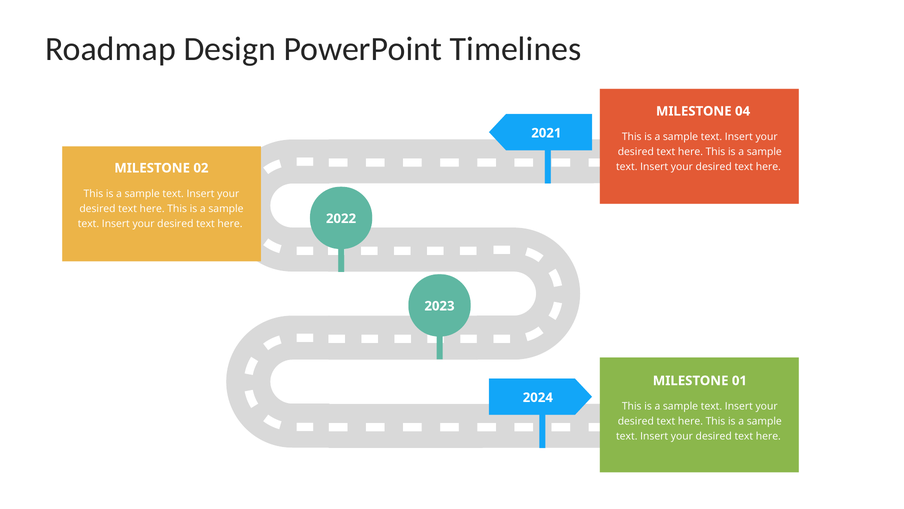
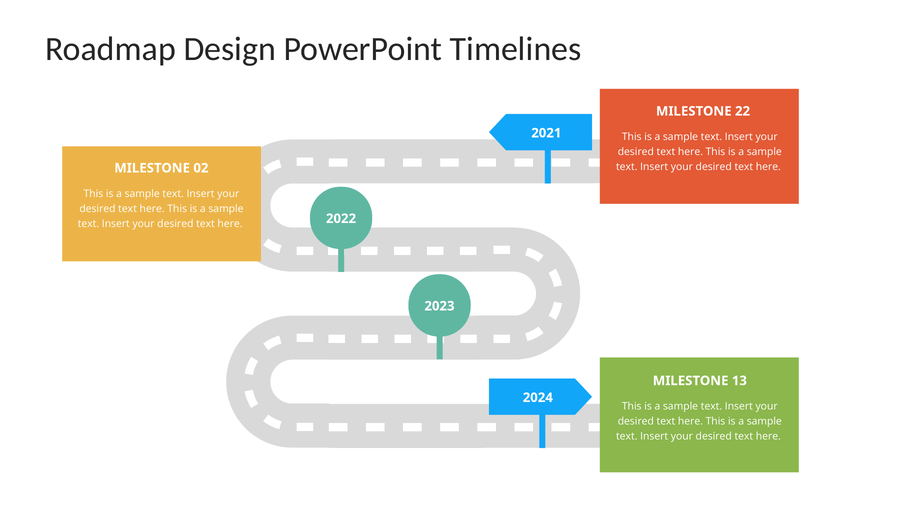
04: 04 -> 22 (743, 111)
01: 01 -> 13 (739, 380)
